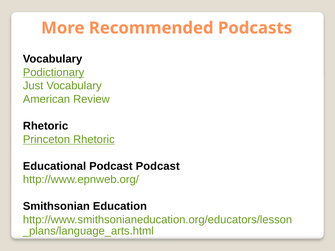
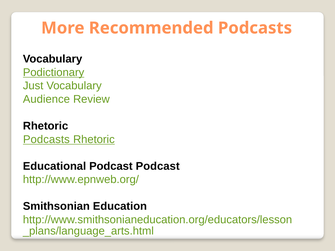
American: American -> Audience (46, 99)
Princeton: Princeton -> Podcasts (46, 139)
